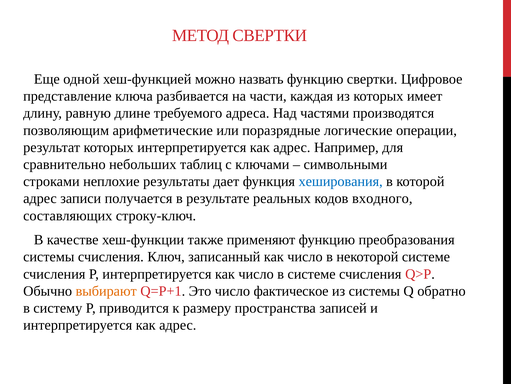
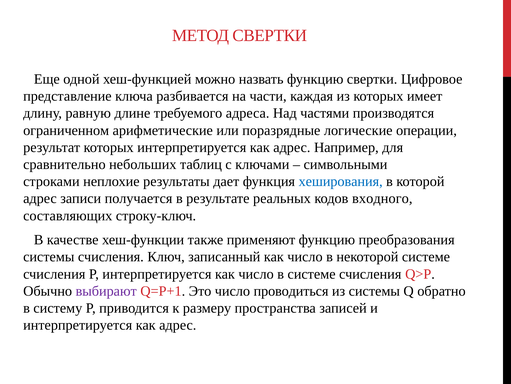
позволяющим: позволяющим -> ограниченном (66, 130)
выбирают colour: orange -> purple (106, 291)
фактическое: фактическое -> проводиться (291, 291)
